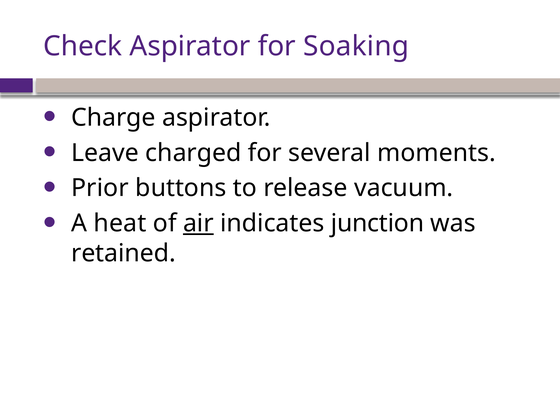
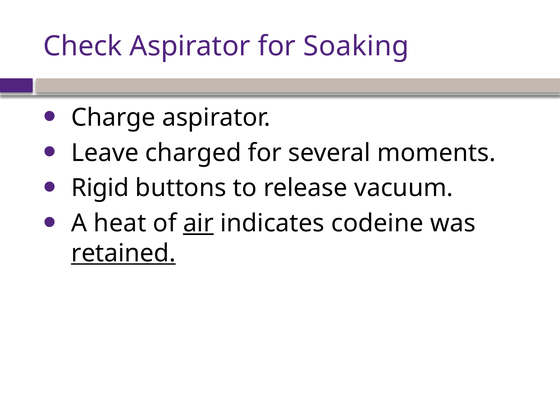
Prior: Prior -> Rigid (100, 188)
junction: junction -> codeine (377, 223)
retained underline: none -> present (123, 253)
